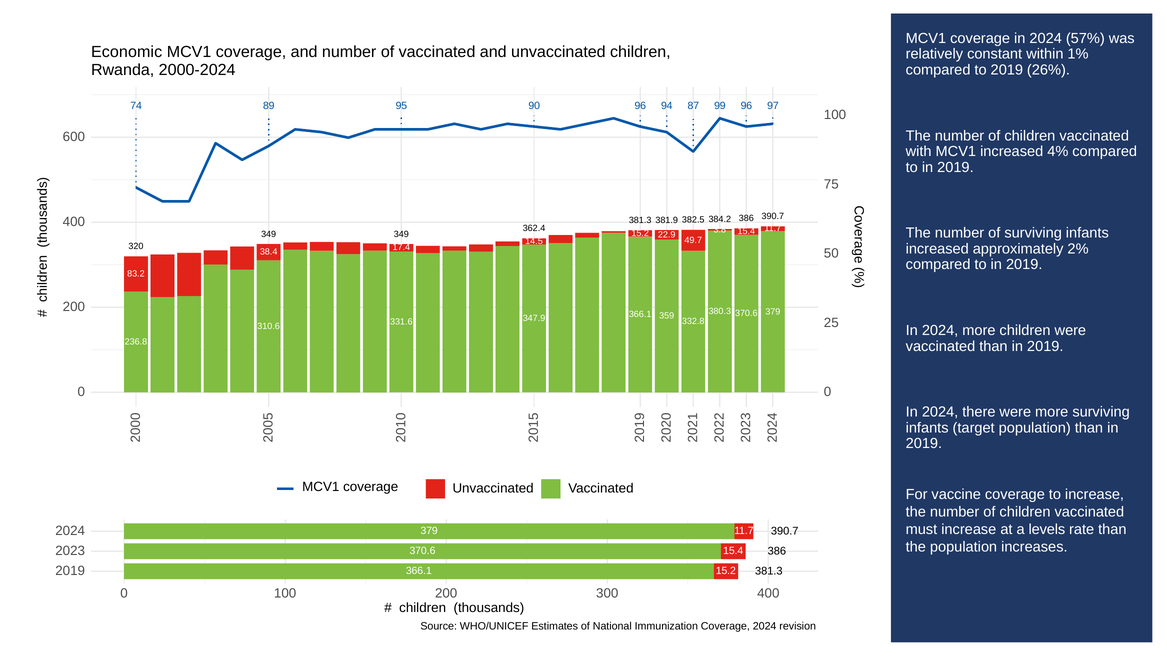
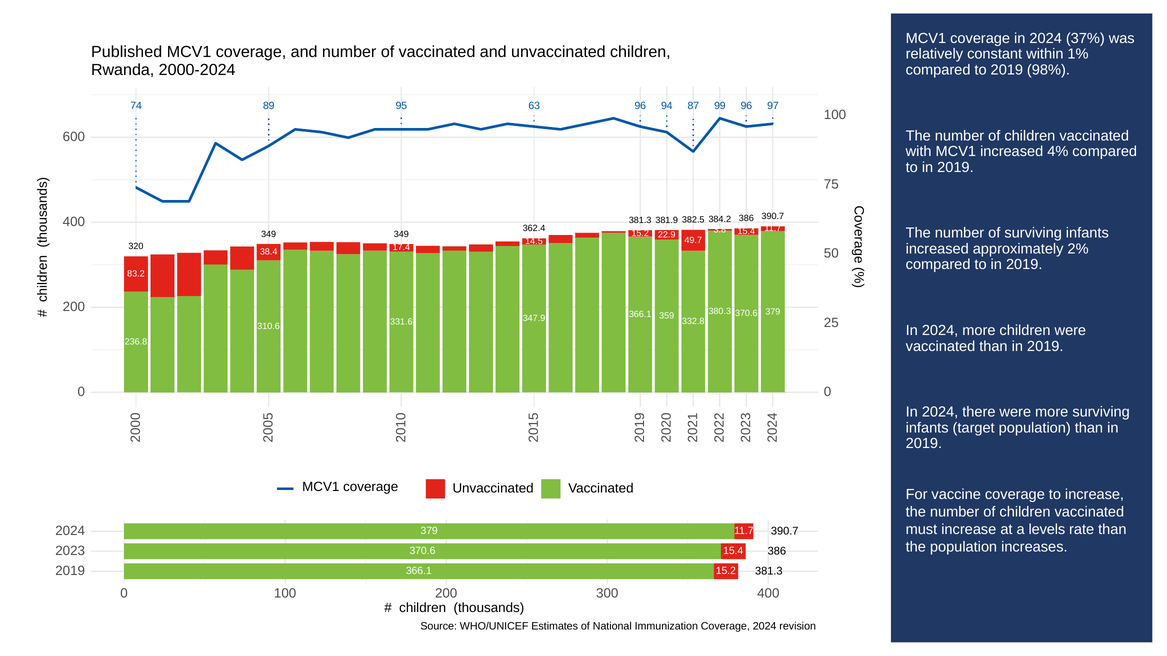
57%: 57% -> 37% (1085, 38)
Economic: Economic -> Published (127, 52)
26%: 26% -> 98% (1048, 70)
90: 90 -> 63 (534, 106)
